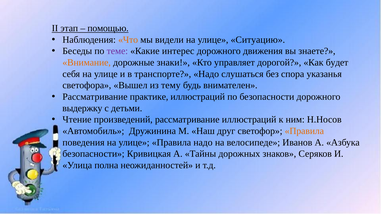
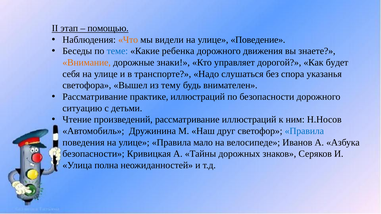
Ситуацию: Ситуацию -> Поведение (258, 40)
теме colour: purple -> blue (117, 51)
интерес: интерес -> ребенка (178, 51)
выдержку: выдержку -> ситуацию (82, 108)
Правила colour: orange -> blue (304, 131)
Правила надо: надо -> мало (203, 143)
